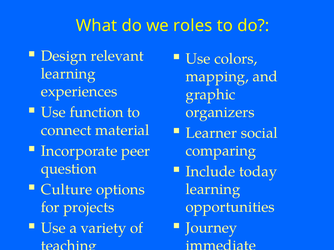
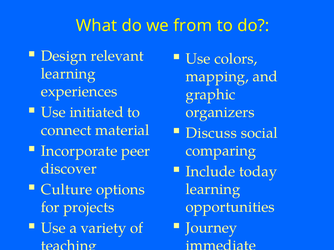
roles: roles -> from (193, 26)
function: function -> initiated (97, 113)
Learner: Learner -> Discuss (211, 133)
question: question -> discover (69, 169)
